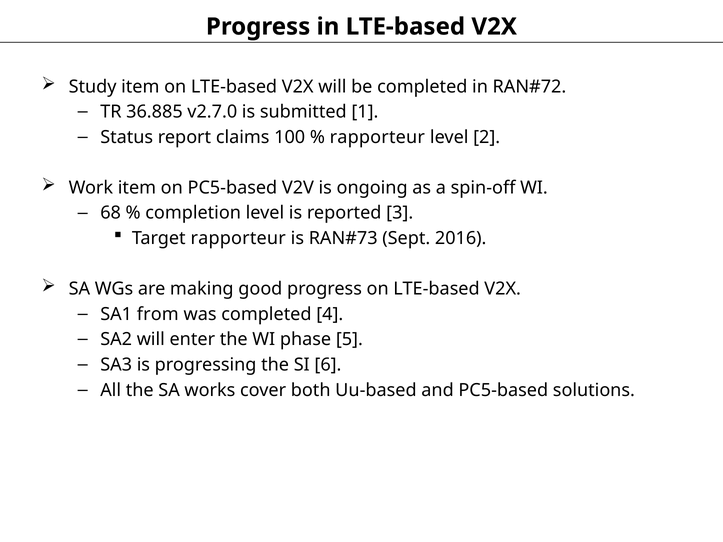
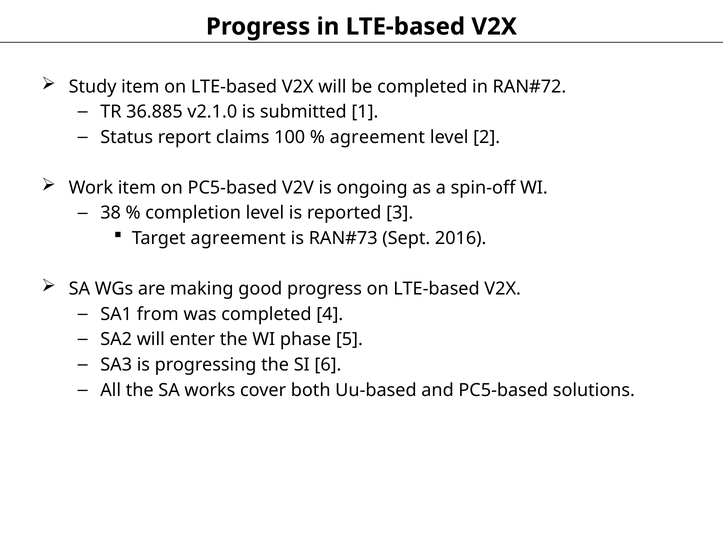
v2.7.0: v2.7.0 -> v2.1.0 (212, 112)
rapporteur: rapporteur -> agreement (377, 137)
68: 68 -> 38 (111, 213)
Target rapporteur: rapporteur -> agreement (238, 238)
